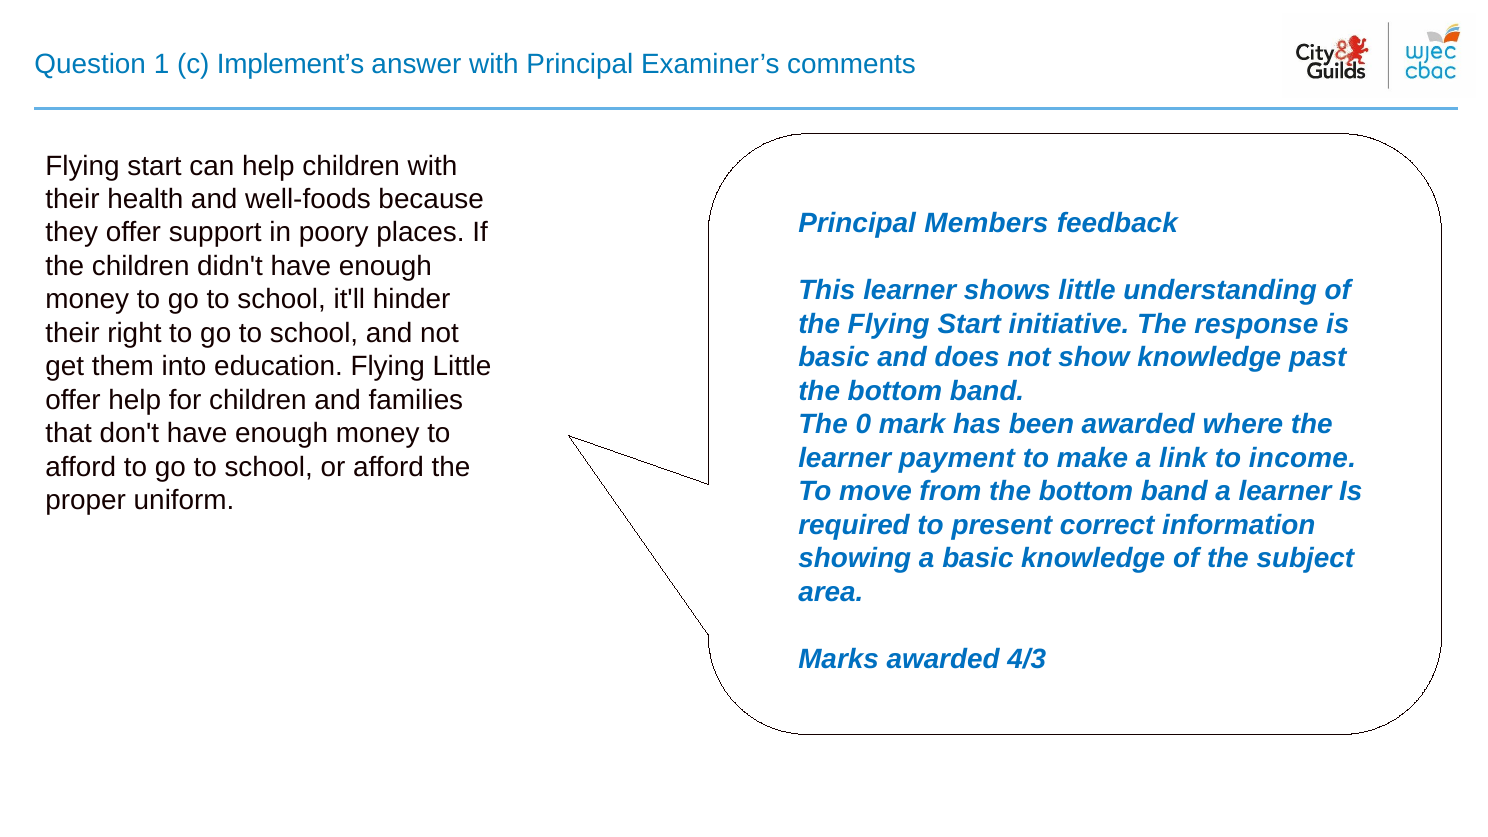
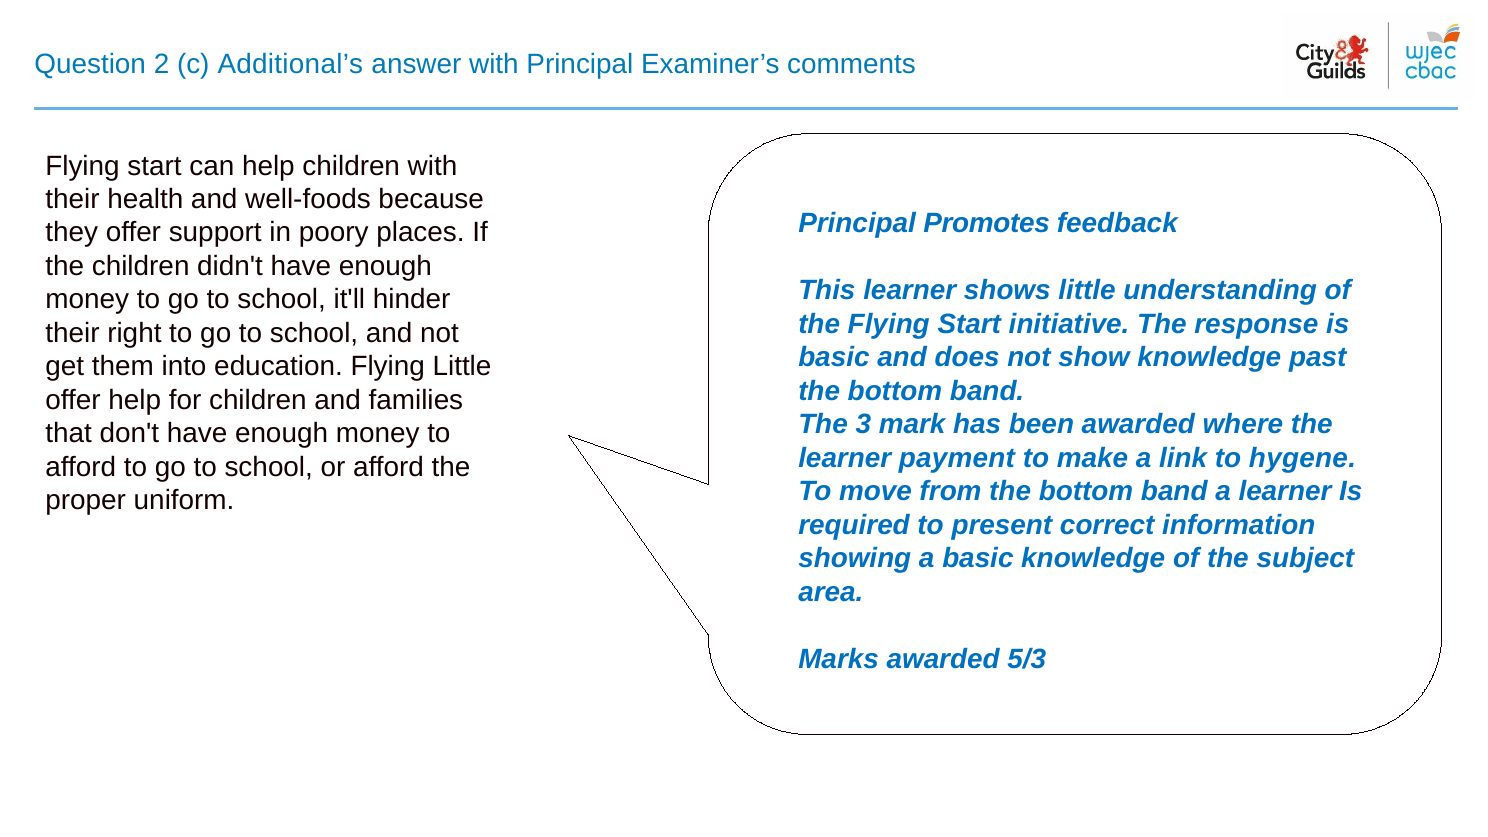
1: 1 -> 2 (162, 65)
Implement’s: Implement’s -> Additional’s (290, 65)
Members: Members -> Promotes (987, 224)
0: 0 -> 3 (863, 425)
income: income -> hygene (1302, 458)
4/3: 4/3 -> 5/3 (1027, 659)
